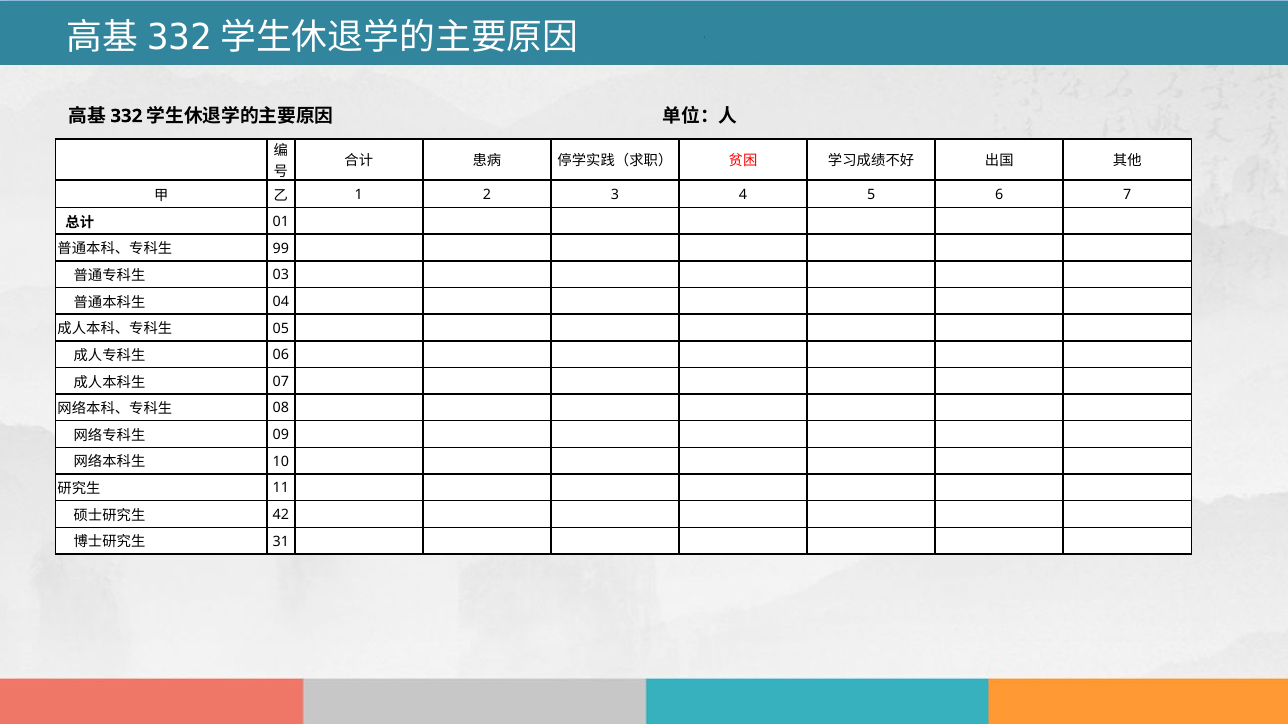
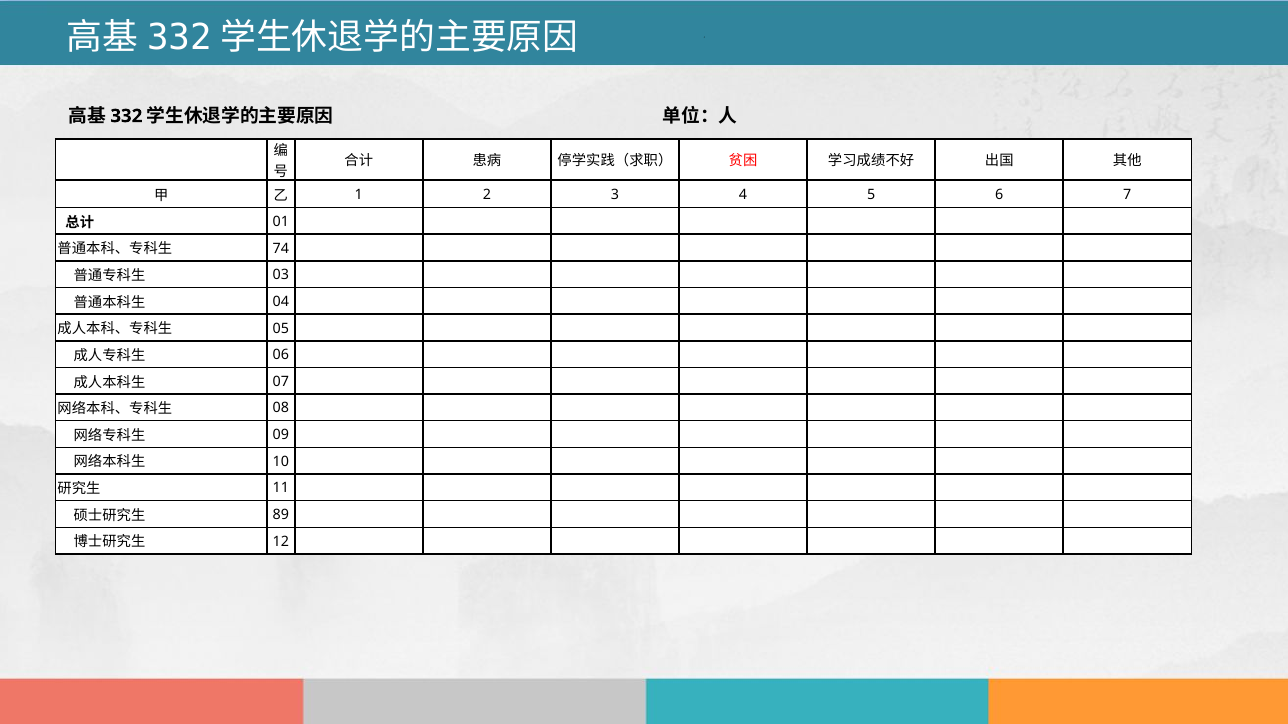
99: 99 -> 74 (281, 249)
42: 42 -> 89 (281, 515)
31: 31 -> 12 (281, 542)
